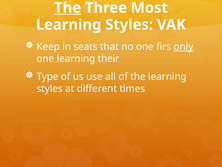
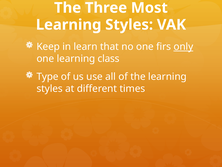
The underline: present -> none (68, 8)
seats: seats -> learn (86, 47)
their: their -> class (109, 58)
